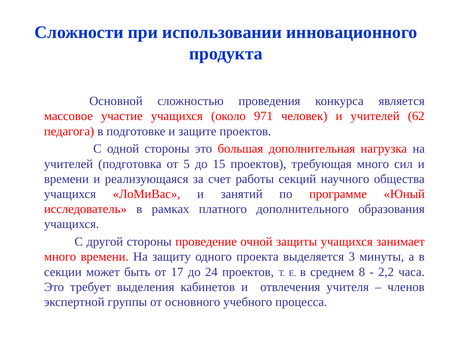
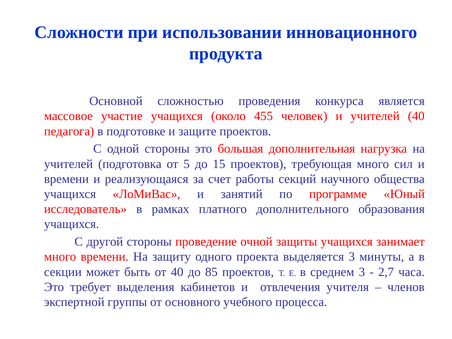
971: 971 -> 455 (263, 116)
учителей 62: 62 -> 40 (416, 116)
от 17: 17 -> 40 (177, 272)
24: 24 -> 85 (211, 272)
среднем 8: 8 -> 3 (362, 272)
2,2: 2,2 -> 2,7 (386, 272)
